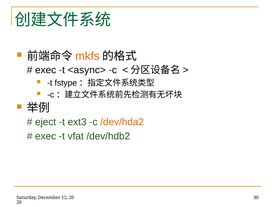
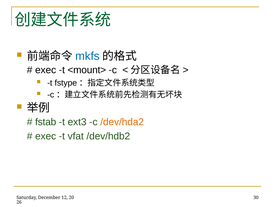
mkfs colour: orange -> blue (87, 56)
<async>: <async> -> <mount> (87, 70)
eject: eject -> fstab (46, 122)
